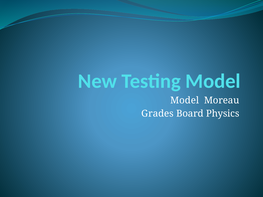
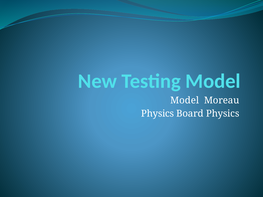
Grades: Grades -> Physics (158, 114)
